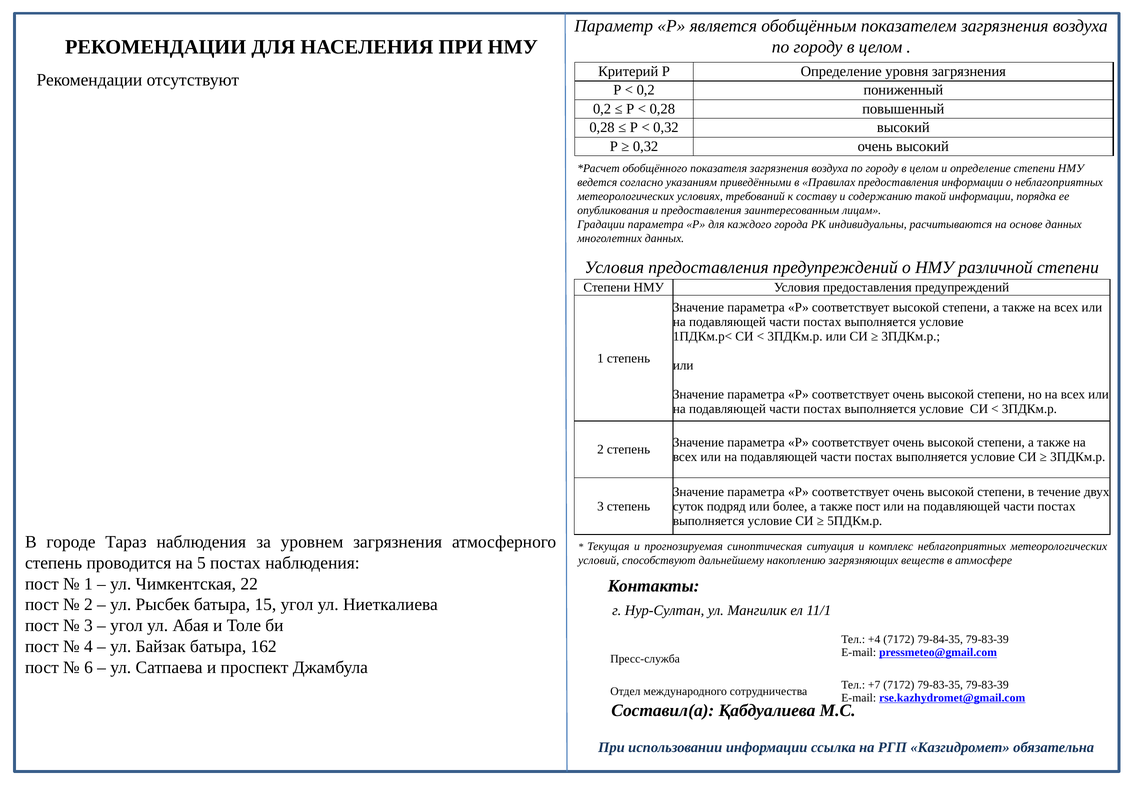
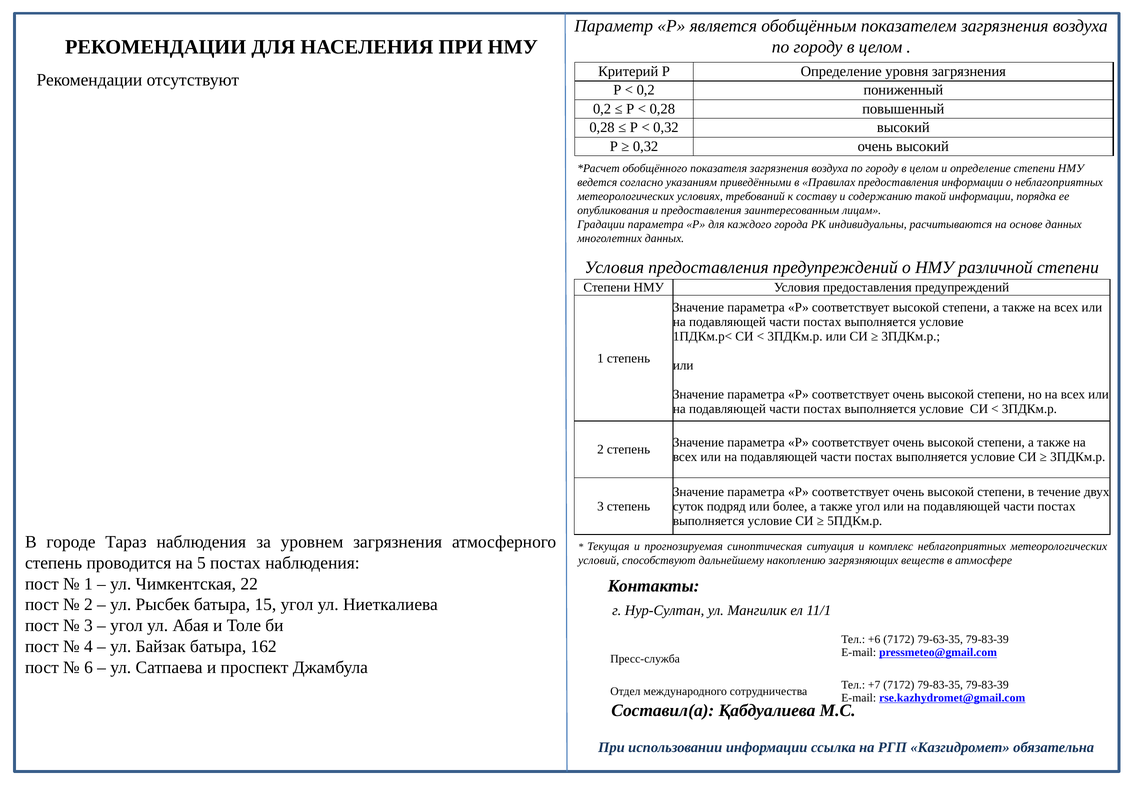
также пост: пост -> угол (868, 506)
+4: +4 -> +6 (874, 640)
79-84-35: 79-84-35 -> 79-63-35 (940, 640)
